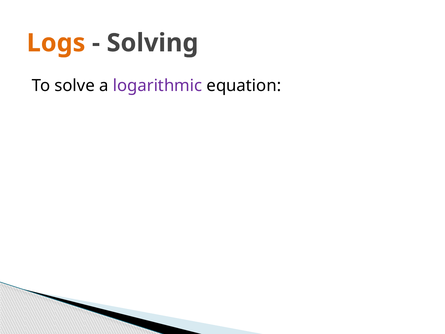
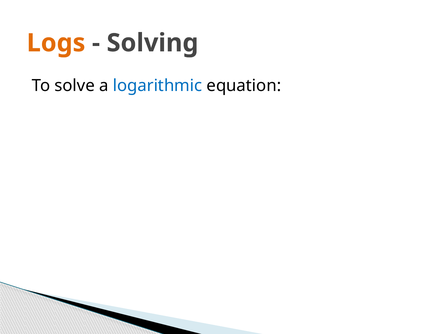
logarithmic colour: purple -> blue (158, 85)
